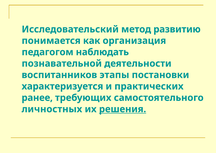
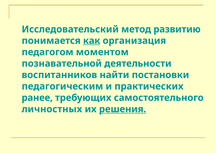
как underline: none -> present (92, 41)
наблюдать: наблюдать -> моментом (102, 52)
этапы: этапы -> найти (114, 75)
характеризуется: характеризуется -> педагогическим (62, 86)
